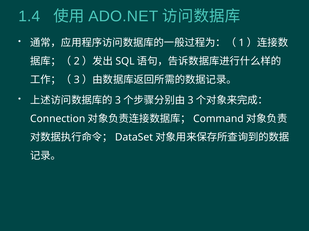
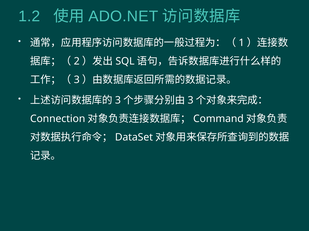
1.4: 1.4 -> 1.2 (29, 16)
